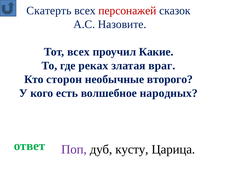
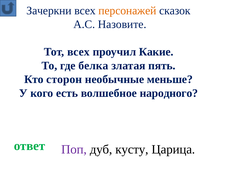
Скатерть: Скатерть -> Зачеркни (49, 11)
персонажей colour: red -> orange (127, 11)
реках: реках -> белка (93, 66)
враг: враг -> пять (162, 66)
второго: второго -> меньше (170, 79)
народных: народных -> народного (169, 93)
